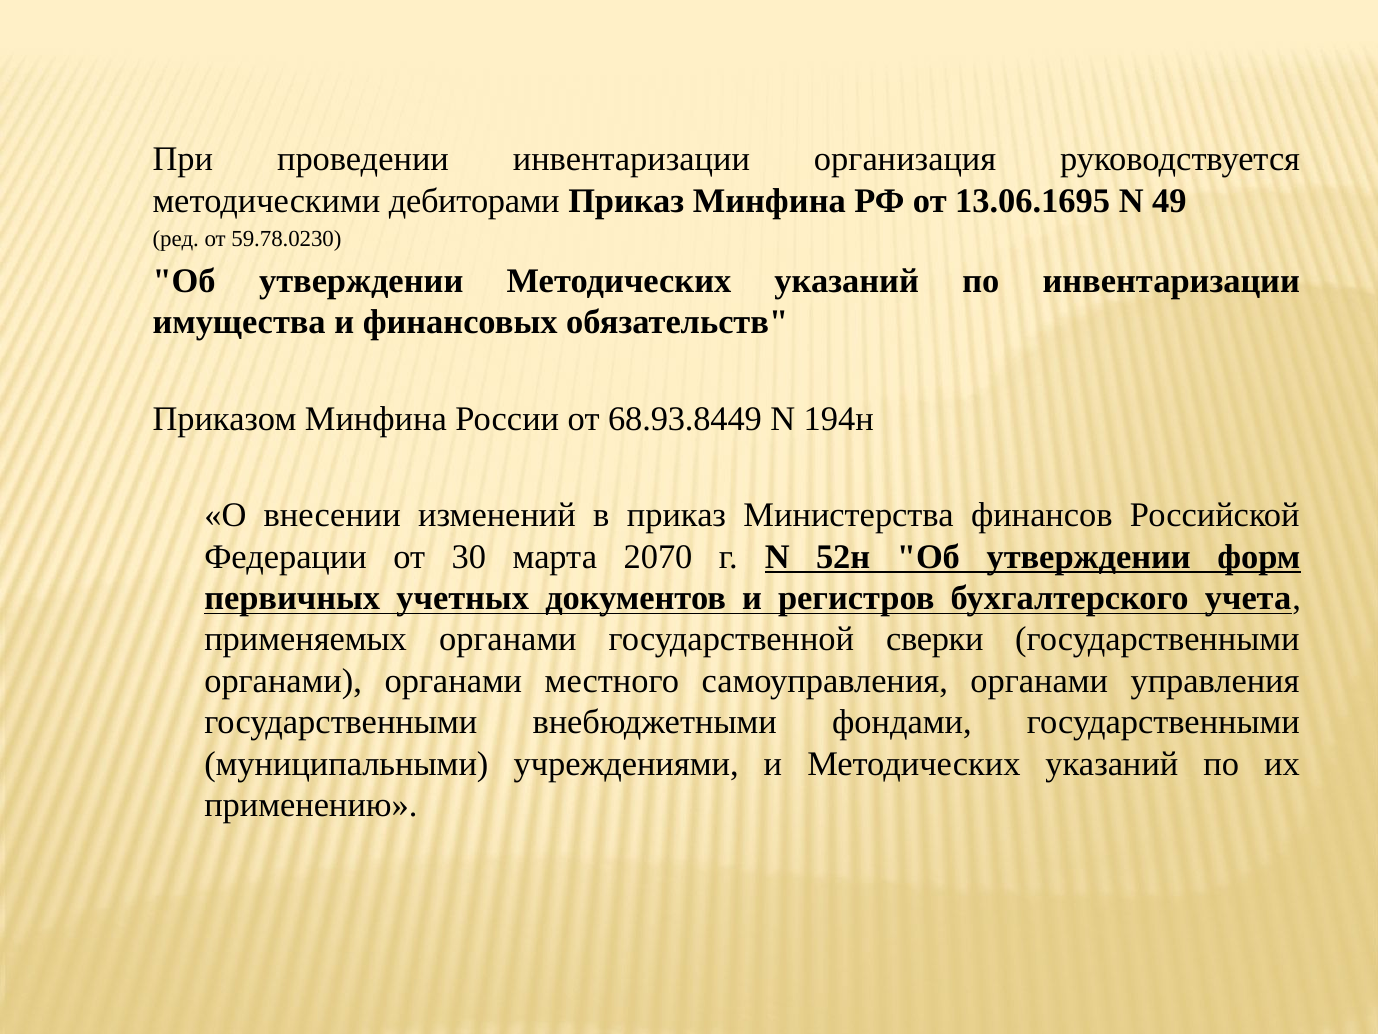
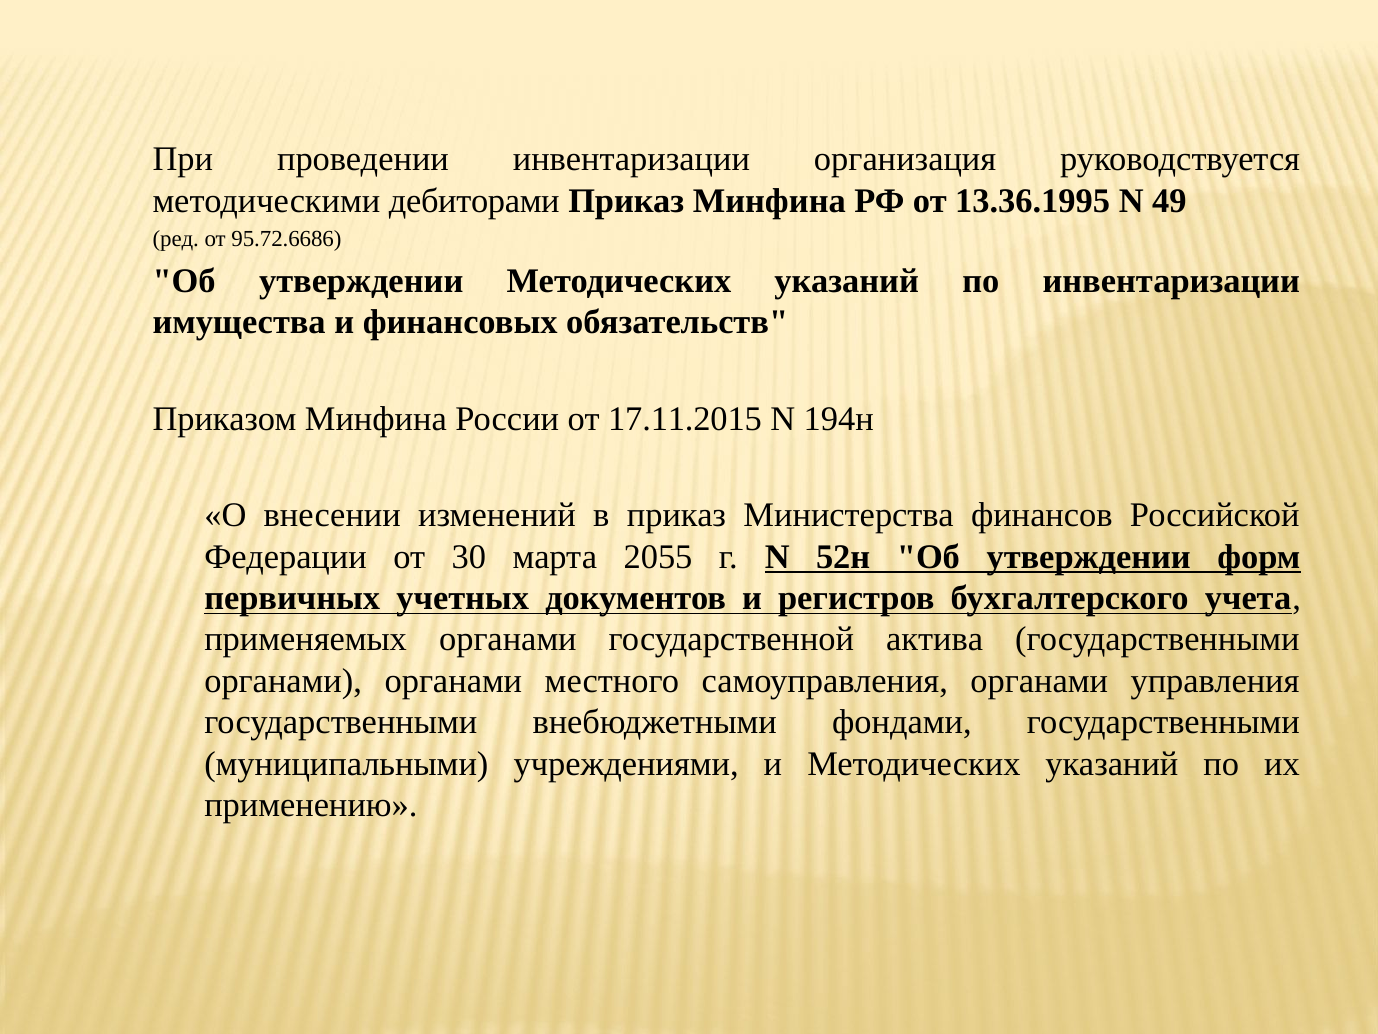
13.06.1695: 13.06.1695 -> 13.36.1995 (1033, 201)
59.78.0230: 59.78.0230 -> 95.72.6686 (286, 239)
68.93.8449: 68.93.8449 -> 17.11.2015 (685, 419)
2070: 2070 -> 2055 (658, 557)
сверки: сверки -> актива (935, 639)
